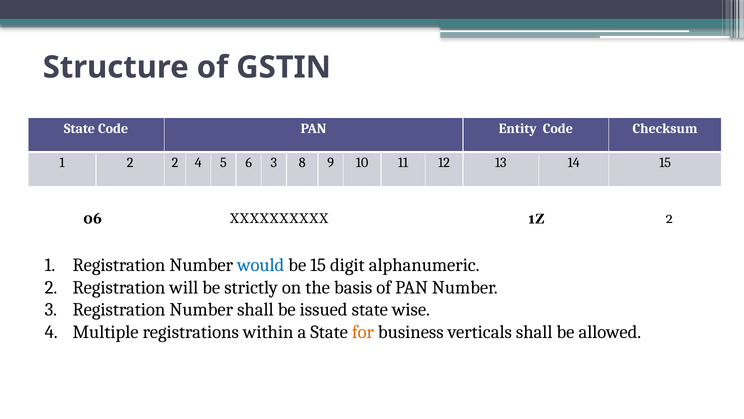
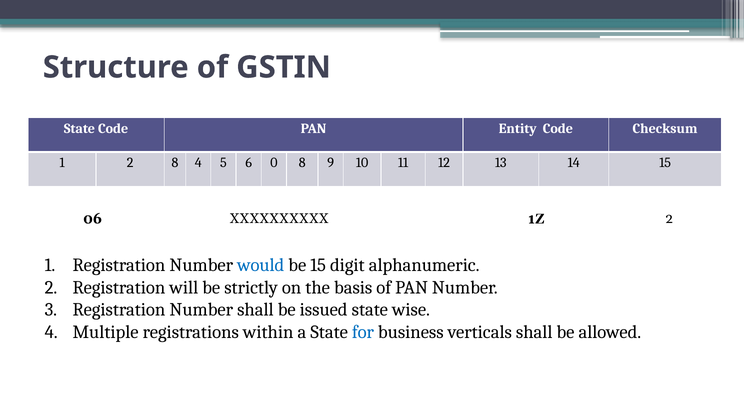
2 2: 2 -> 8 (175, 163)
6 3: 3 -> 0 (274, 163)
for colour: orange -> blue (363, 333)
